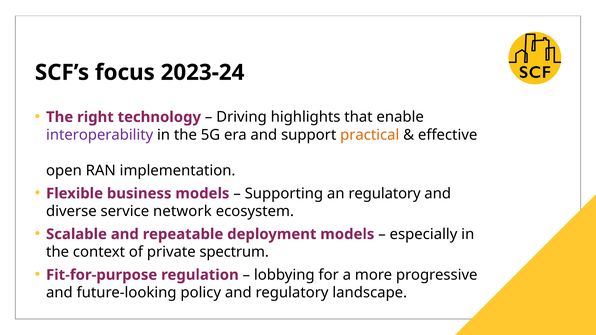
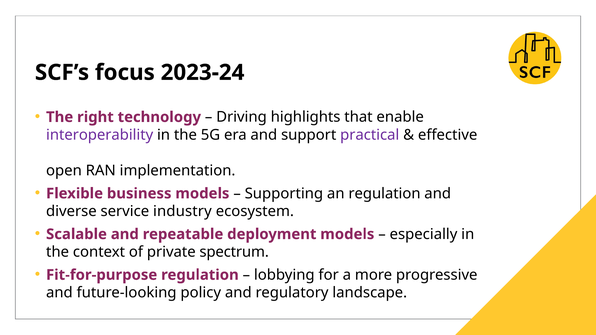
practical colour: orange -> purple (370, 135)
an regulatory: regulatory -> regulation (384, 194)
network: network -> industry (182, 212)
